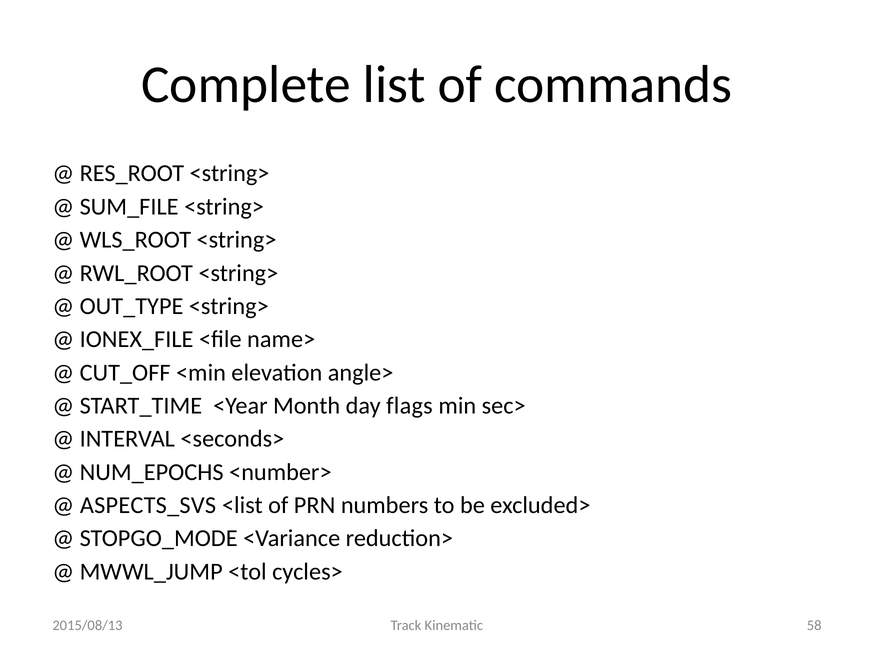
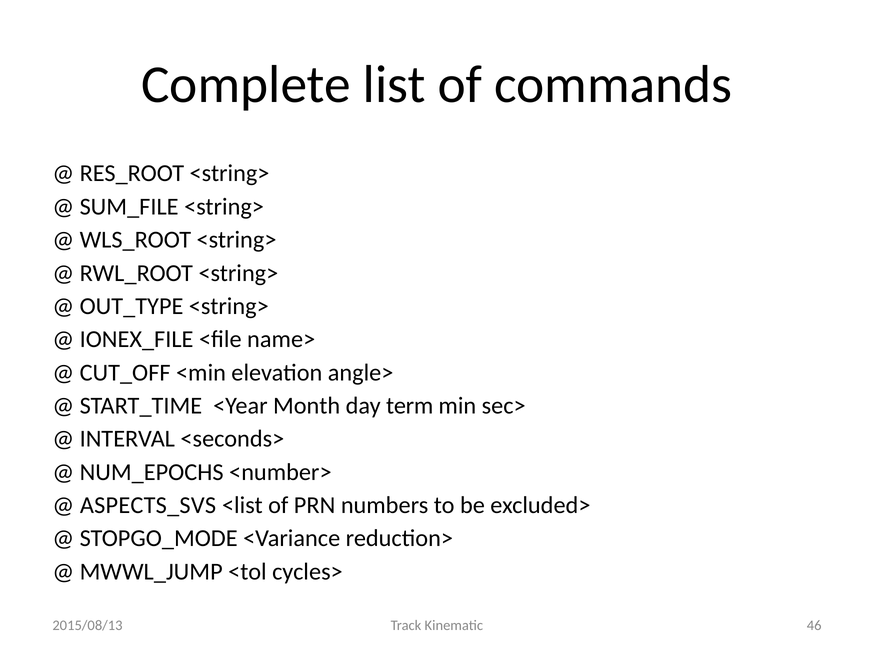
flags: flags -> term (410, 406)
58: 58 -> 46 (814, 626)
